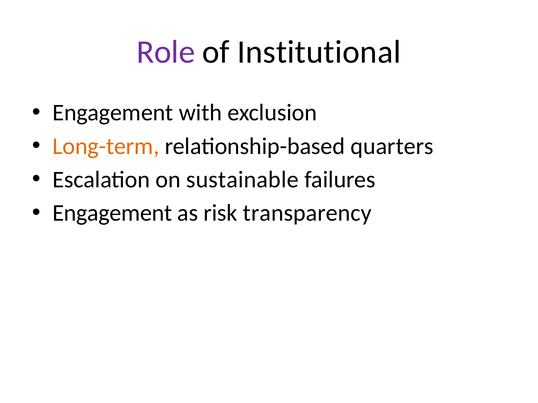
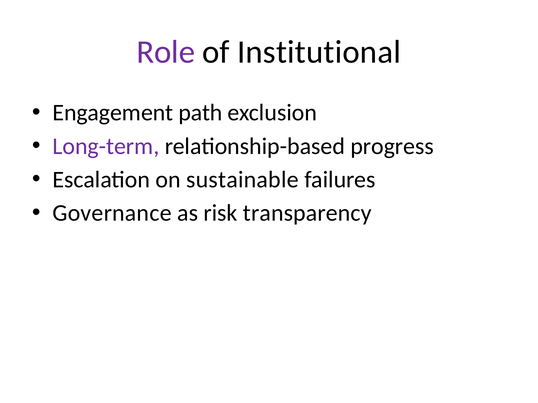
with: with -> path (200, 113)
Long-term colour: orange -> purple (106, 146)
quarters: quarters -> progress (392, 146)
Engagement: Engagement -> Governance (112, 213)
